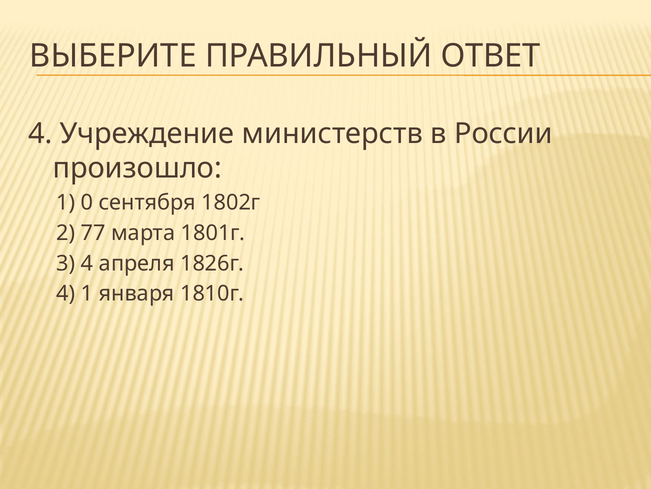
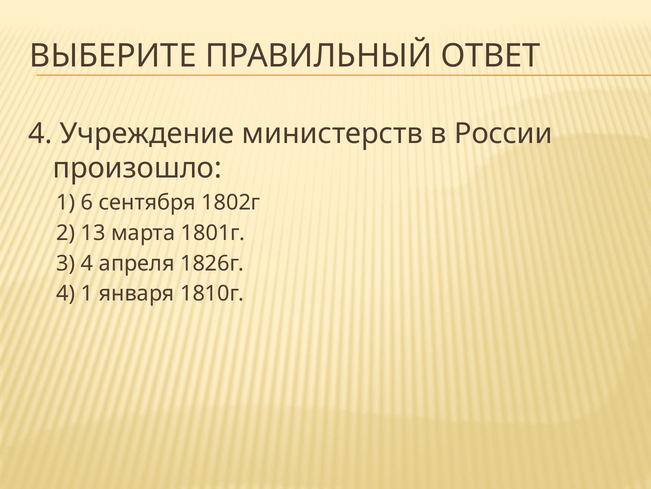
0: 0 -> 6 (87, 202)
77: 77 -> 13 (93, 233)
